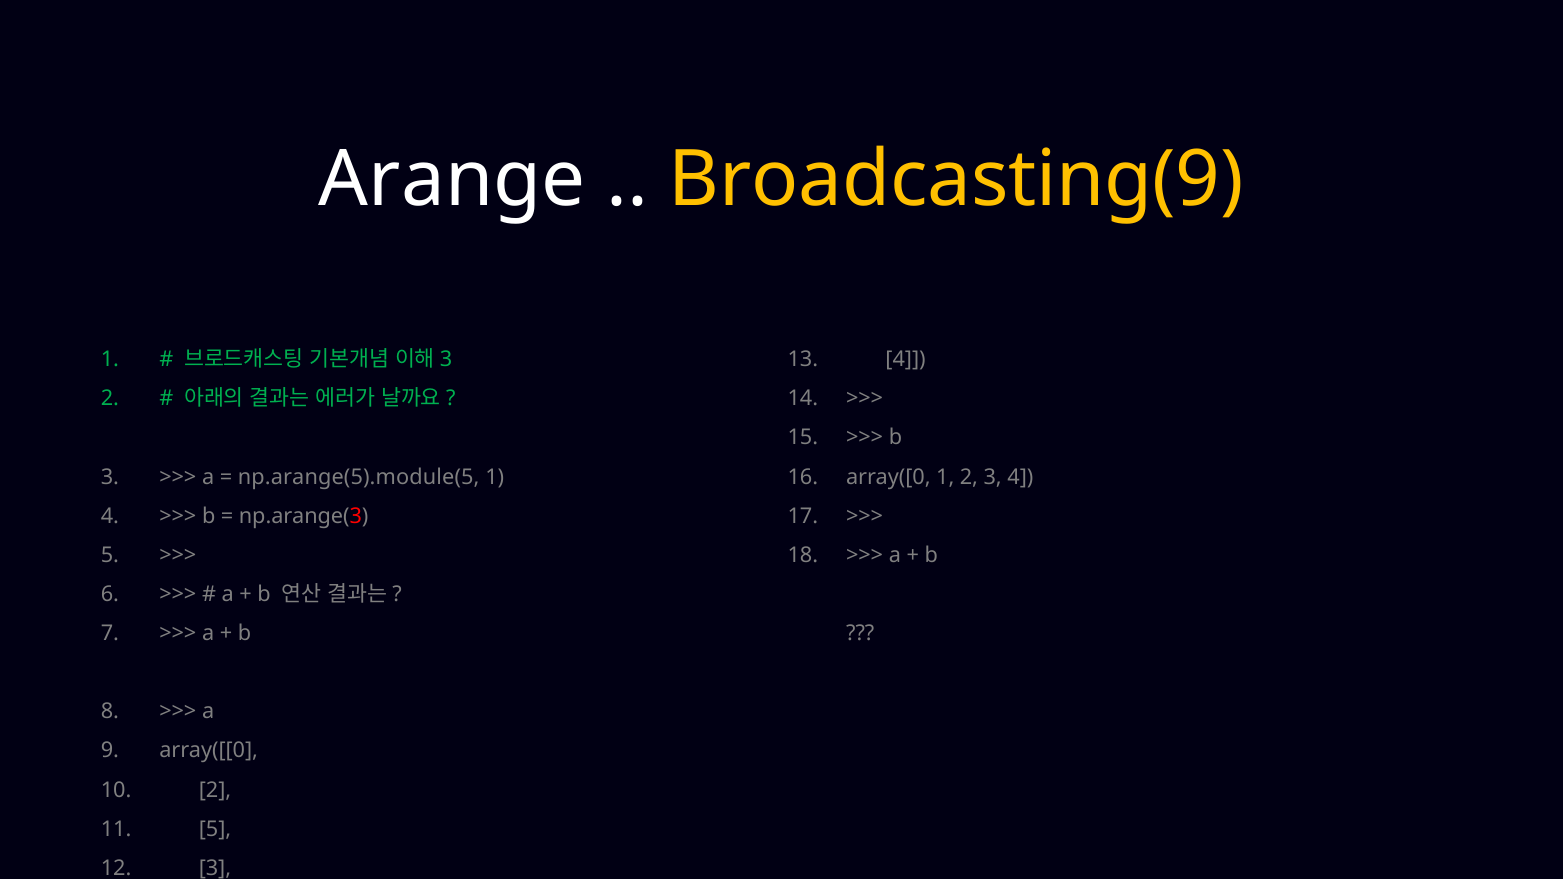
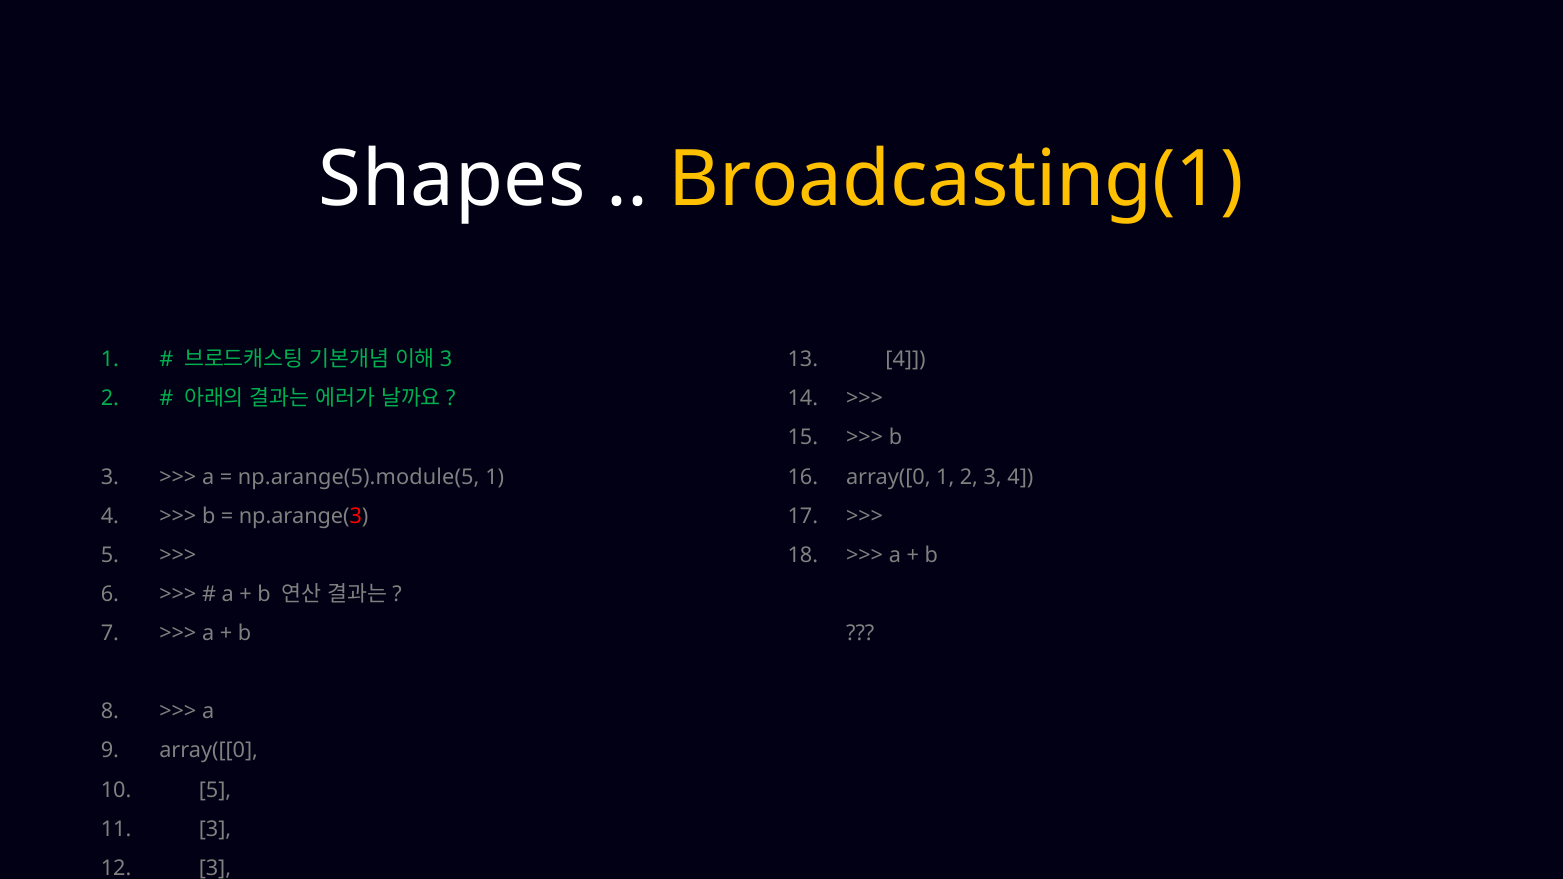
Arange: Arange -> Shapes (452, 180)
Broadcasting(9: Broadcasting(9 -> Broadcasting(1 (956, 180)
2: 2 -> 5 (215, 790)
5: 5 -> 3 (215, 829)
